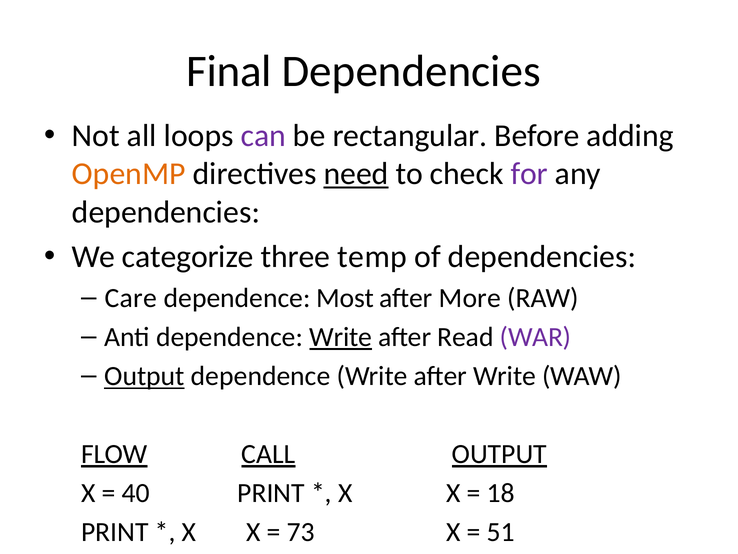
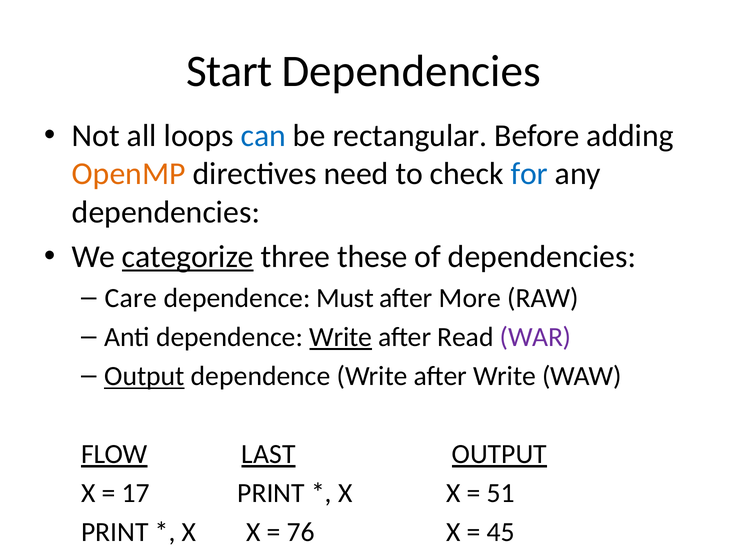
Final: Final -> Start (229, 71)
can colour: purple -> blue (263, 136)
need underline: present -> none (356, 174)
for colour: purple -> blue (529, 174)
categorize underline: none -> present (188, 257)
temp: temp -> these (373, 257)
Most: Most -> Must (345, 298)
CALL: CALL -> LAST (268, 454)
40: 40 -> 17 (136, 493)
18: 18 -> 51 (501, 493)
73: 73 -> 76 (301, 532)
51: 51 -> 45 (501, 532)
